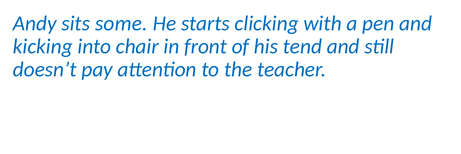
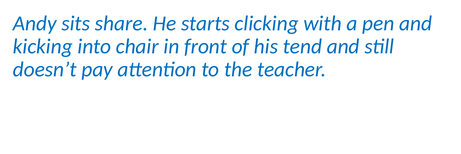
some: some -> share (121, 23)
